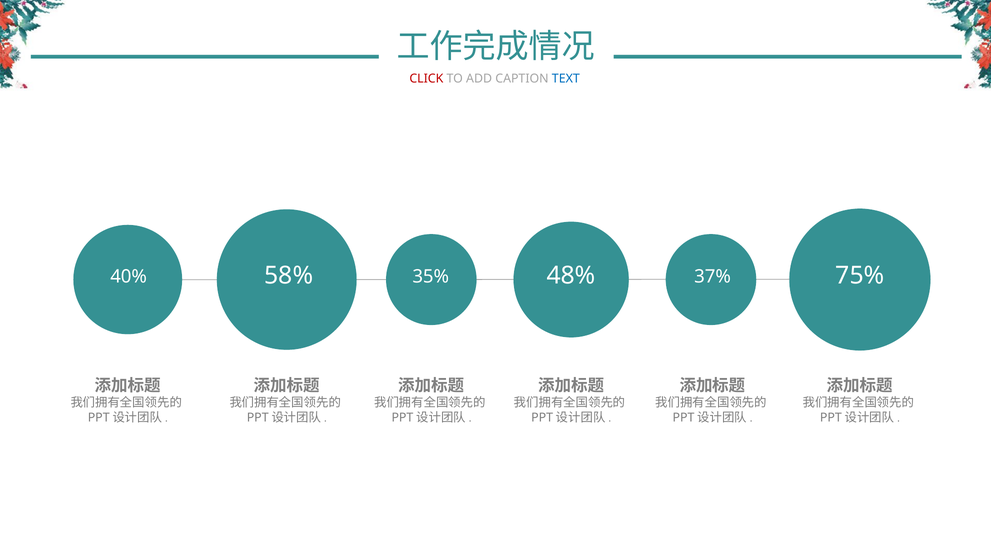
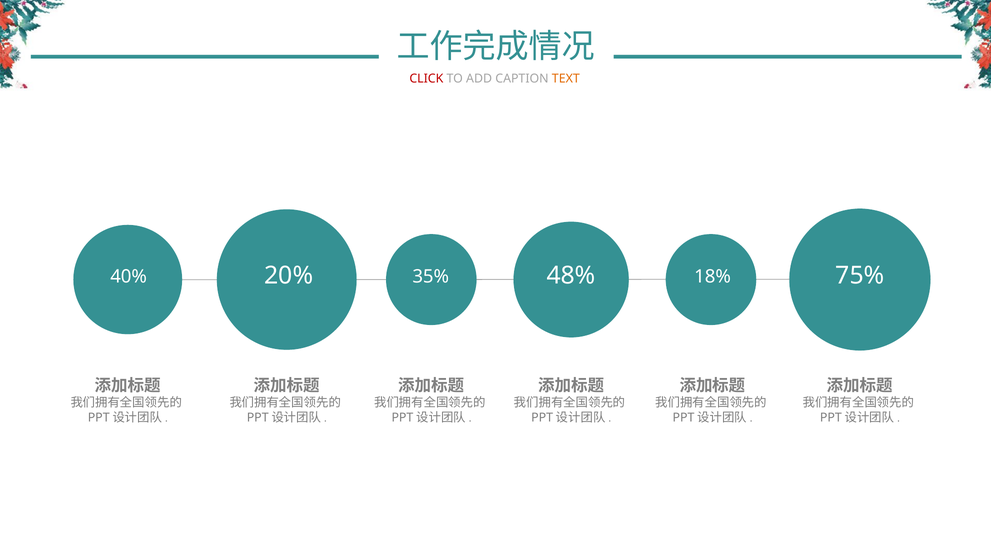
TEXT colour: blue -> orange (566, 79)
58%: 58% -> 20% (289, 276)
37%: 37% -> 18% (713, 277)
